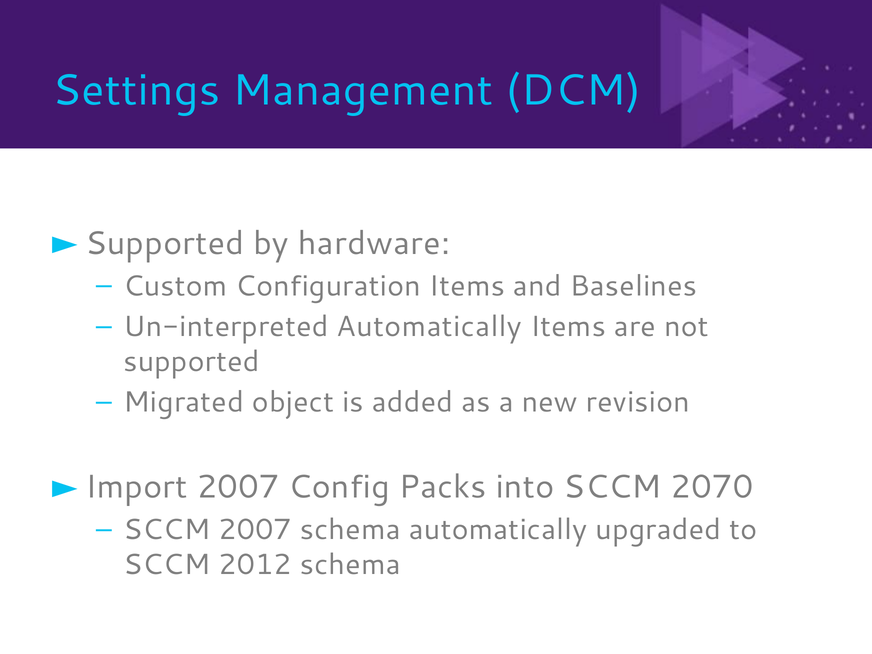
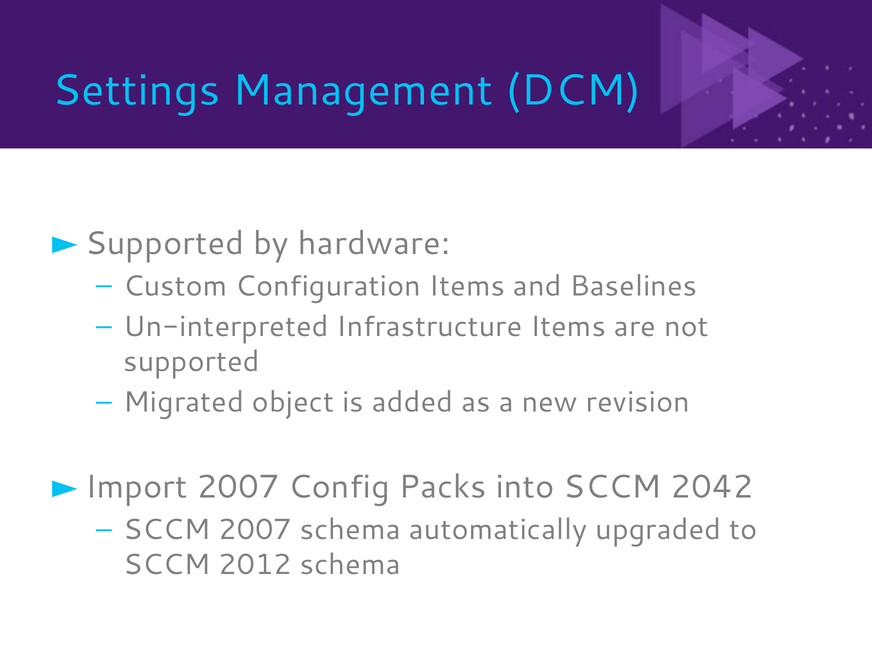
Un-interpreted Automatically: Automatically -> Infrastructure (429, 327)
2070: 2070 -> 2042 (712, 487)
